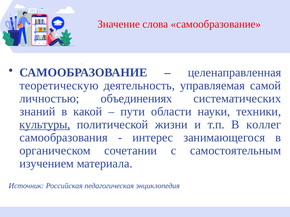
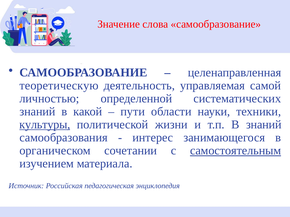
объединениях: объединениях -> определенной (136, 99)
В коллег: коллег -> знаний (264, 125)
самостоятельным underline: none -> present (236, 151)
